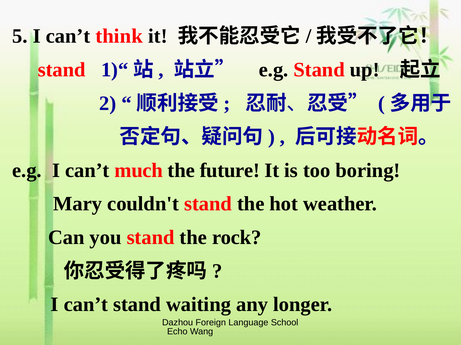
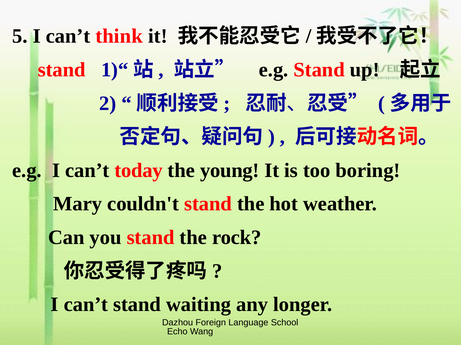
much: much -> today (139, 171)
future: future -> young (230, 171)
